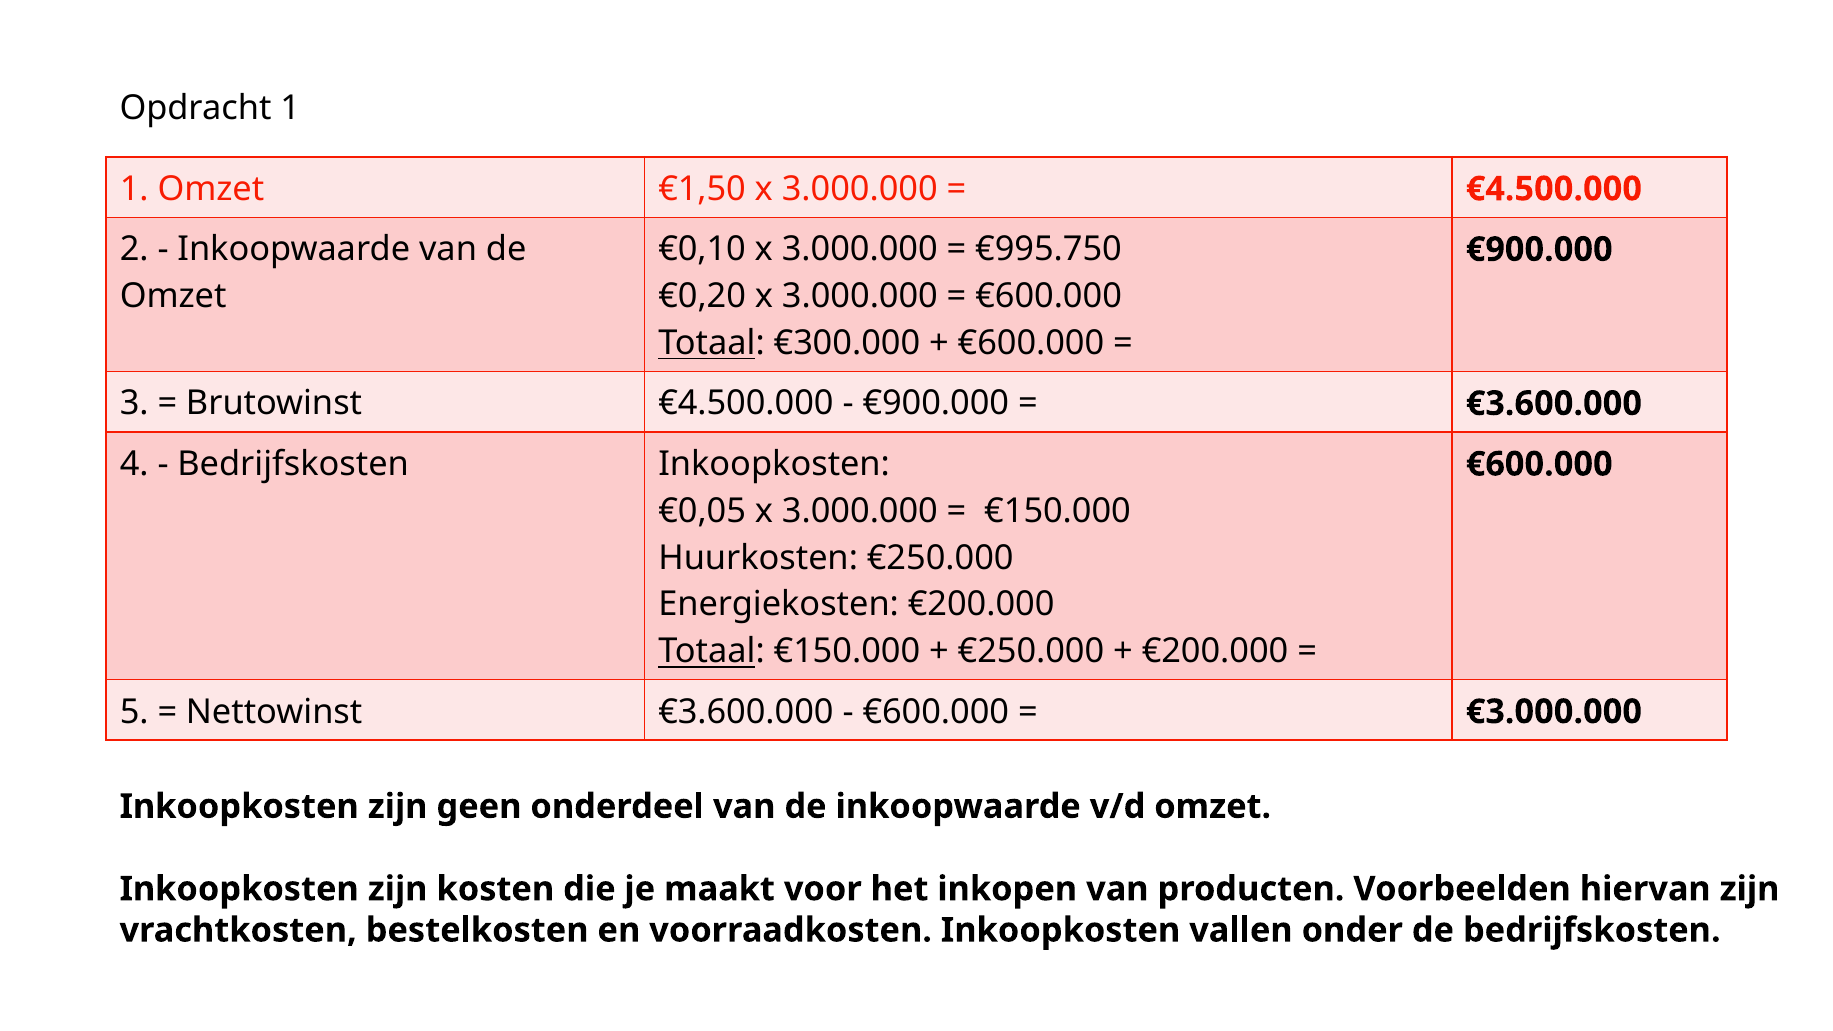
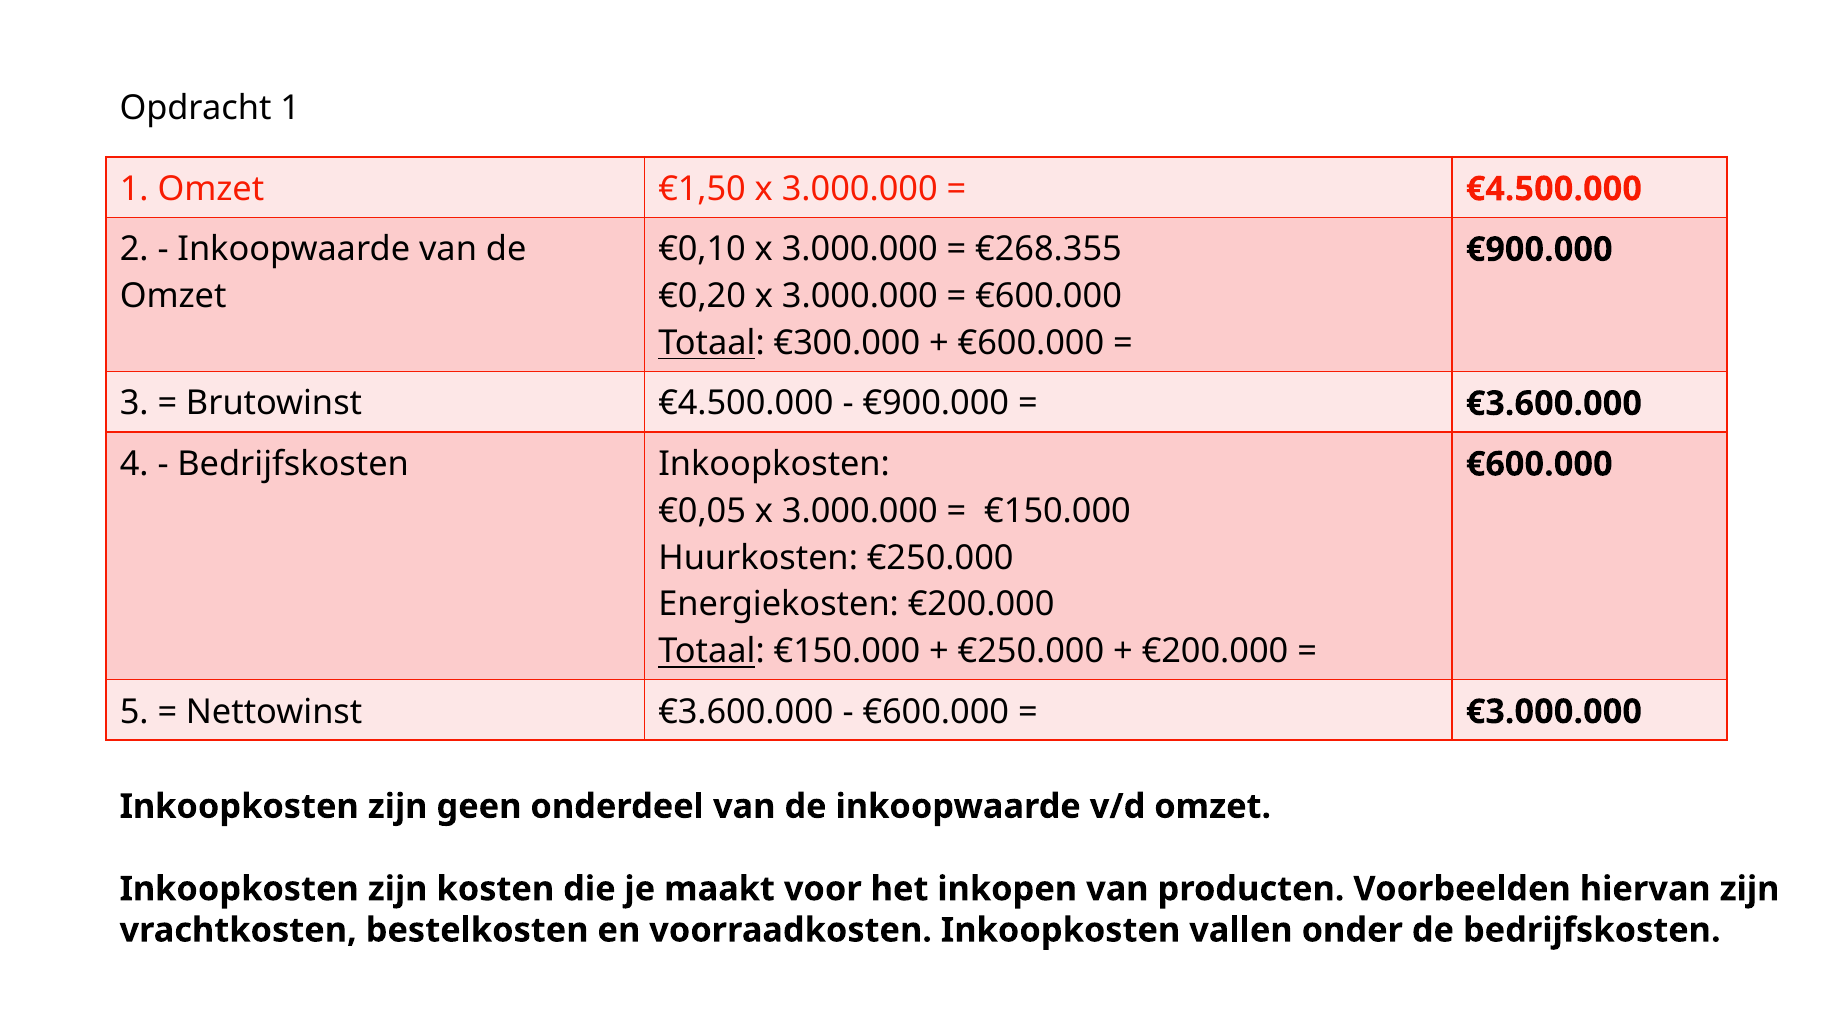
€995.750: €995.750 -> €268.355 (1048, 250)
